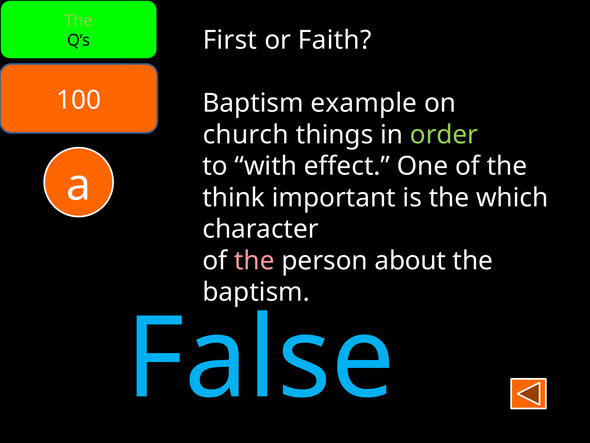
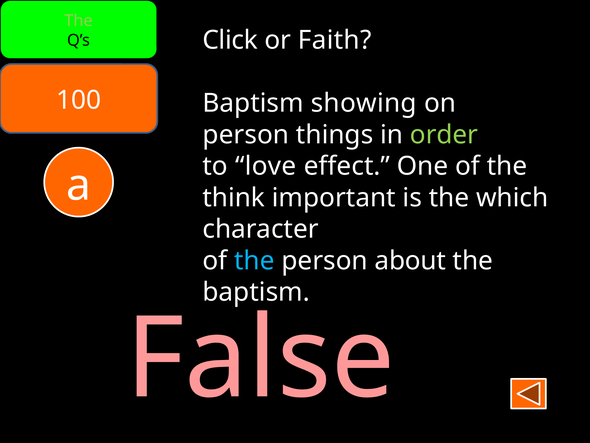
First: First -> Click (230, 40)
example: example -> showing (364, 103)
church: church -> person (246, 135)
with: with -> love (266, 166)
the colour: pink -> light blue (254, 260)
False colour: light blue -> pink (260, 359)
